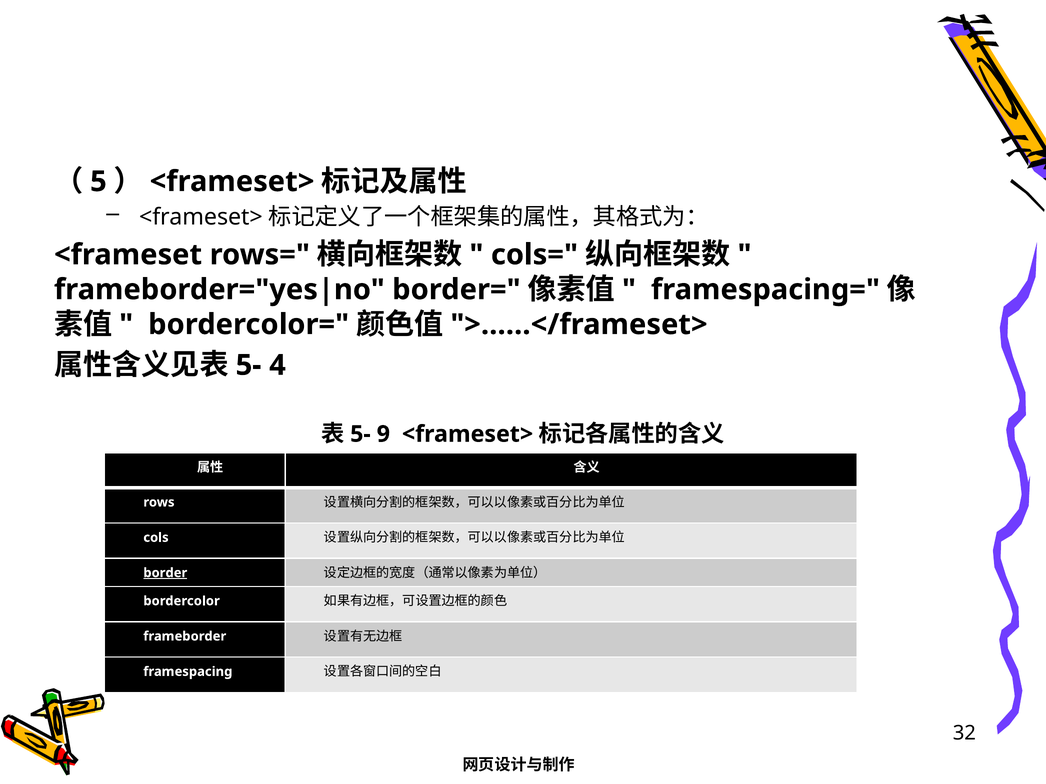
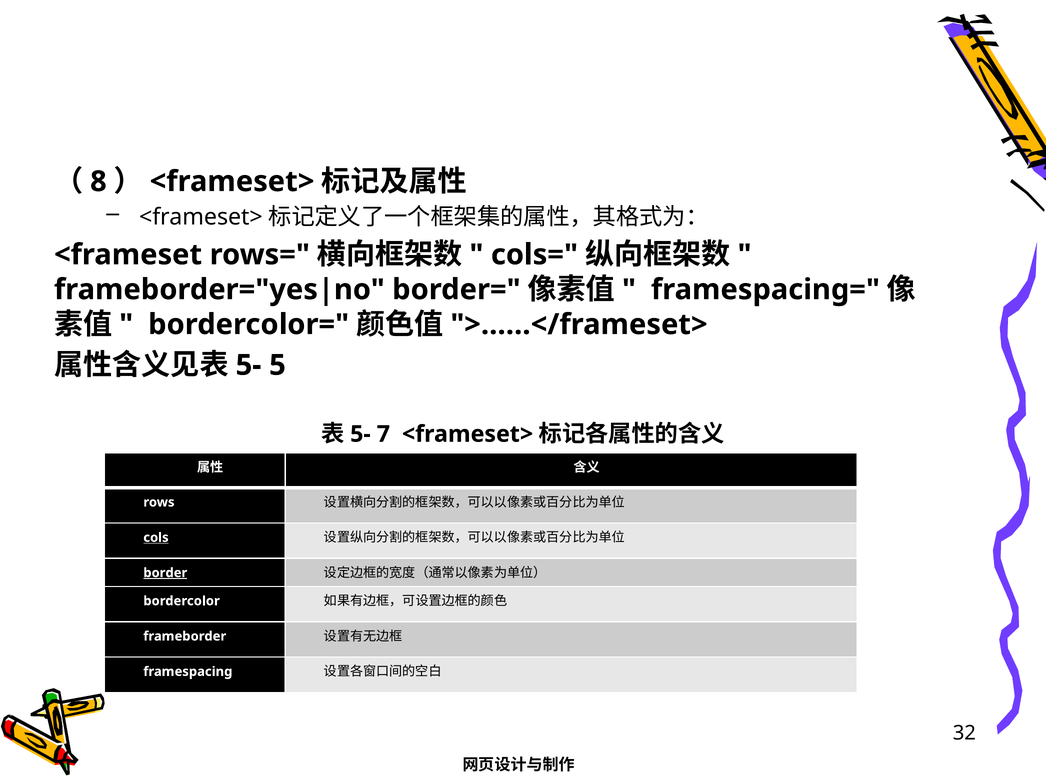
5: 5 -> 8 (98, 182)
4: 4 -> 5 (277, 365)
9: 9 -> 7 (383, 434)
cols underline: none -> present (156, 538)
